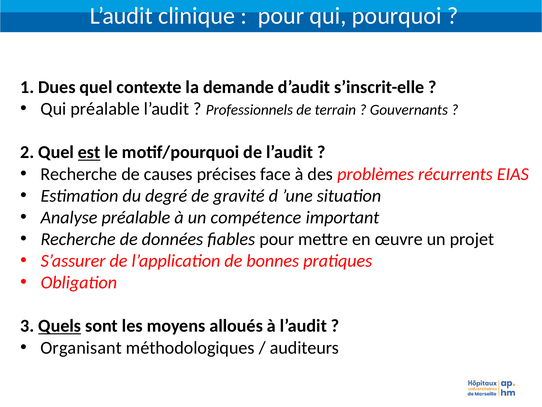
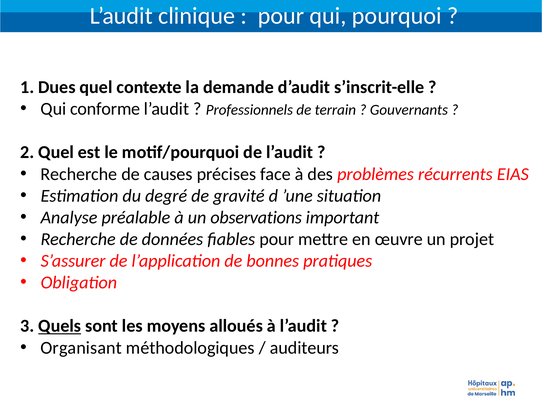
Qui préalable: préalable -> conforme (105, 109)
est underline: present -> none (89, 152)
compétence: compétence -> observations (256, 217)
